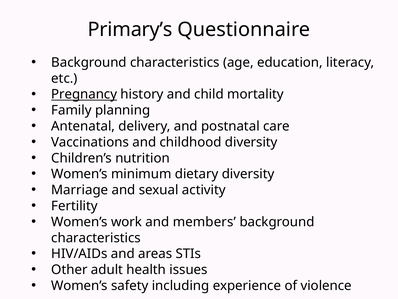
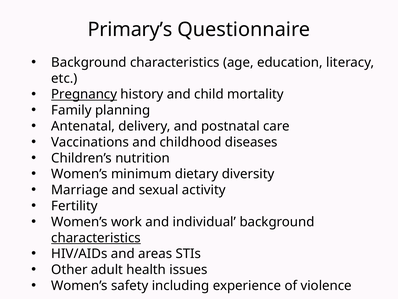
childhood diversity: diversity -> diseases (251, 142)
members: members -> individual (204, 222)
characteristics underline: none -> present (96, 237)
